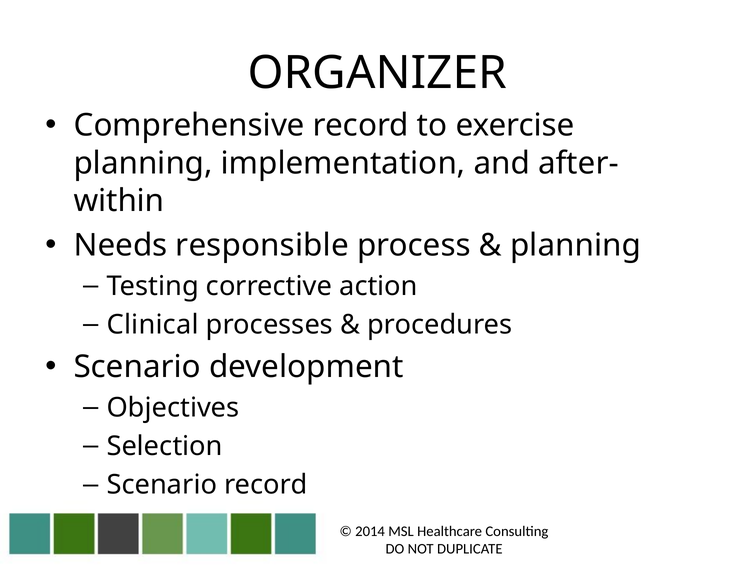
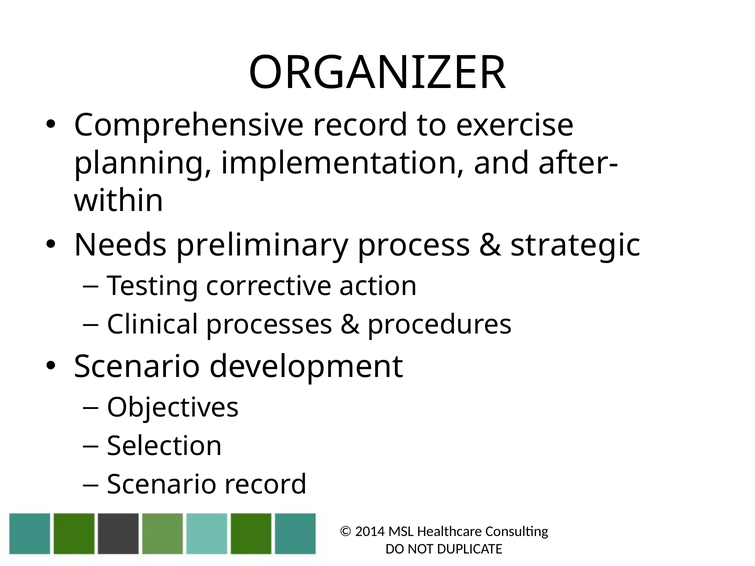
responsible: responsible -> preliminary (262, 246)
planning: planning -> strategic (576, 246)
